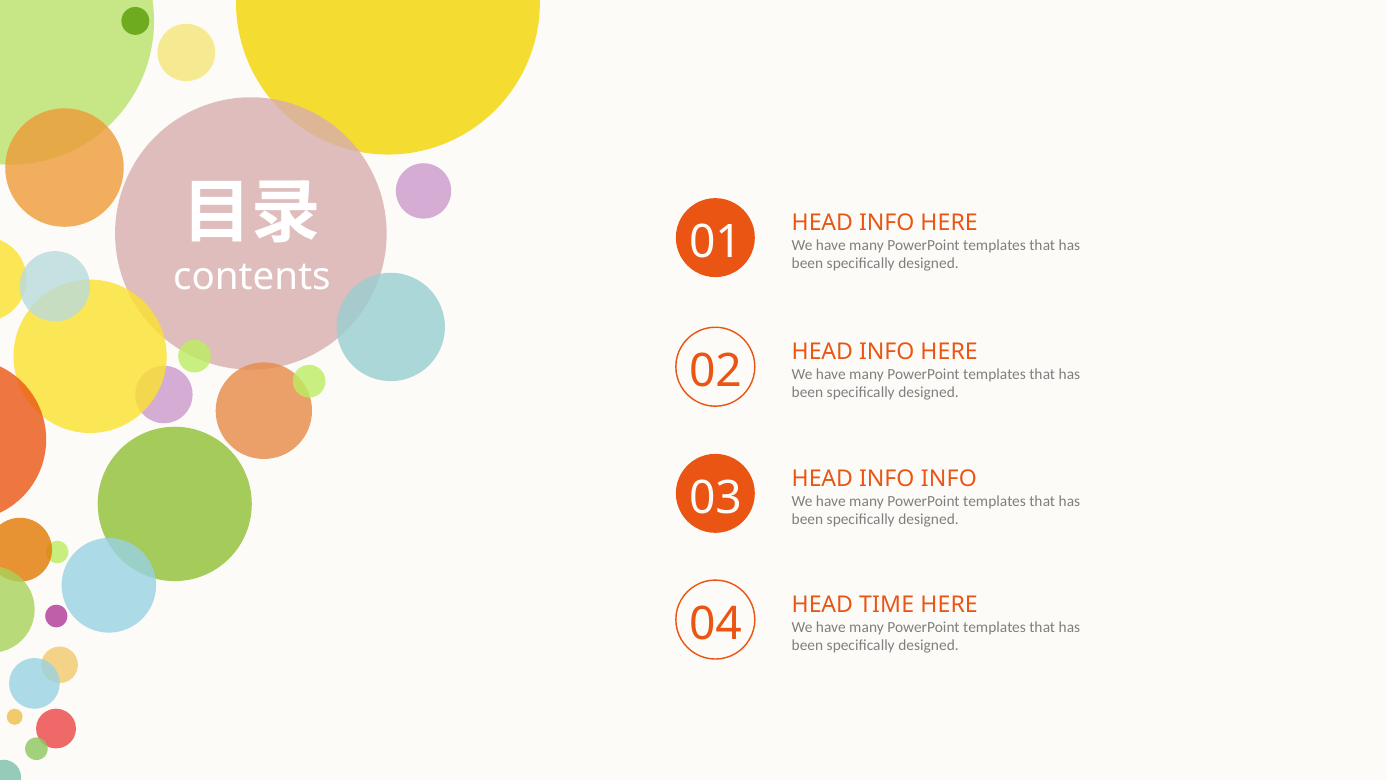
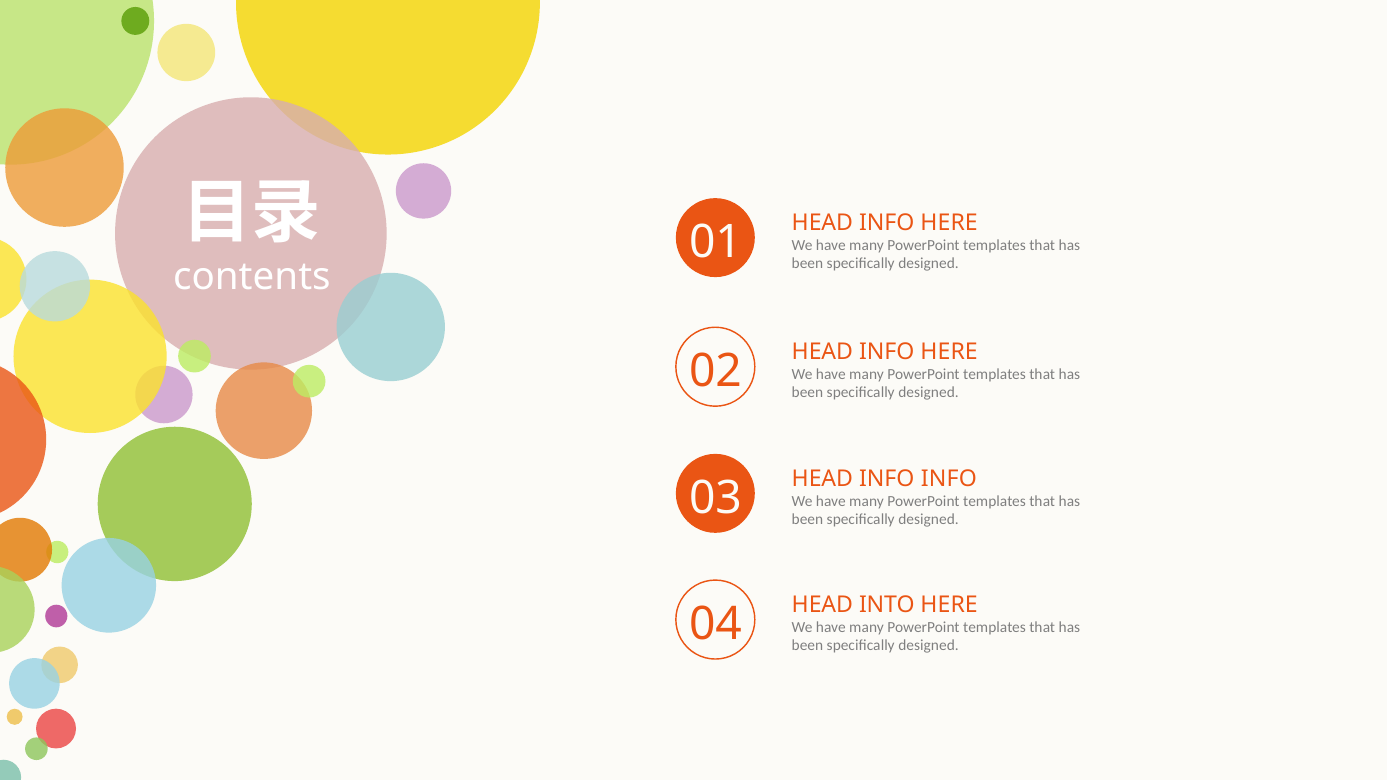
TIME: TIME -> INTO (887, 605)
